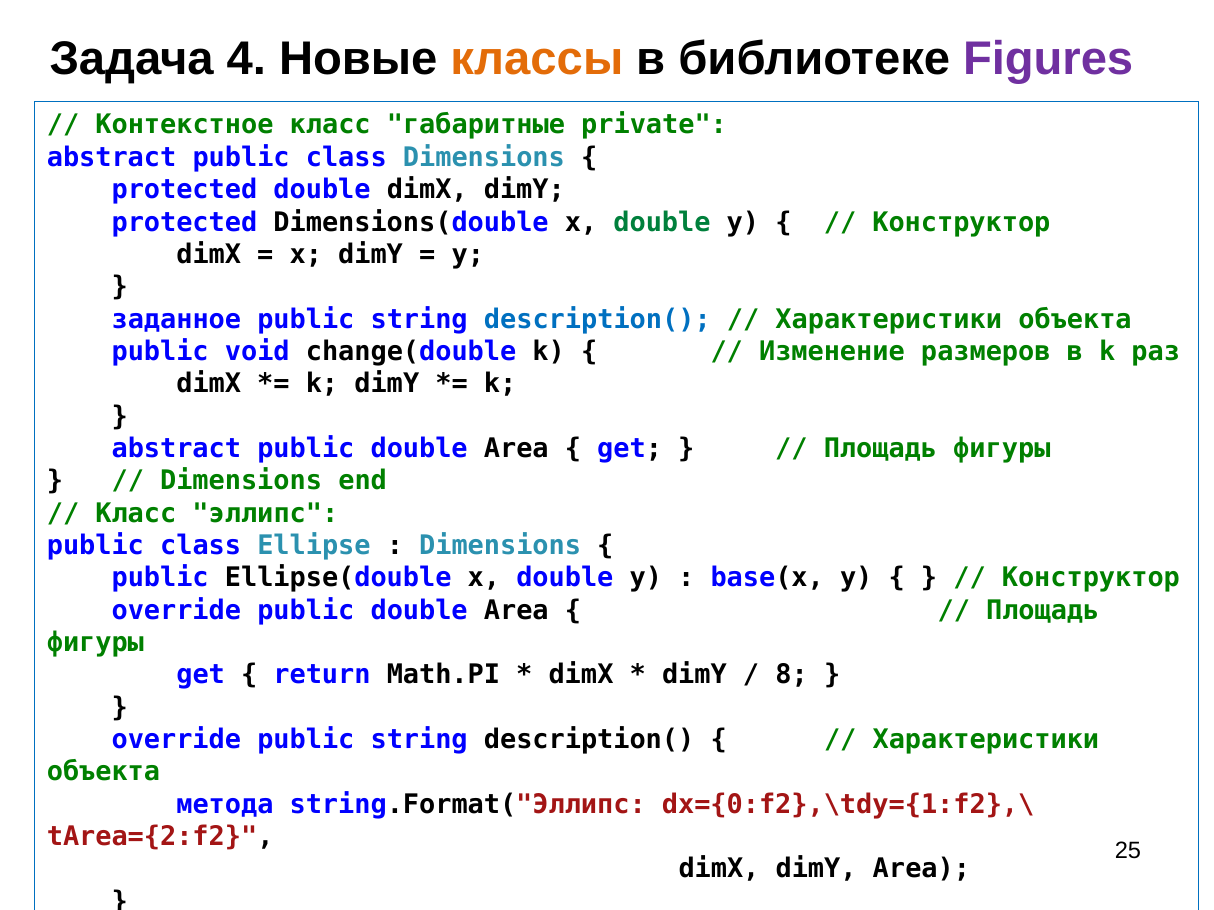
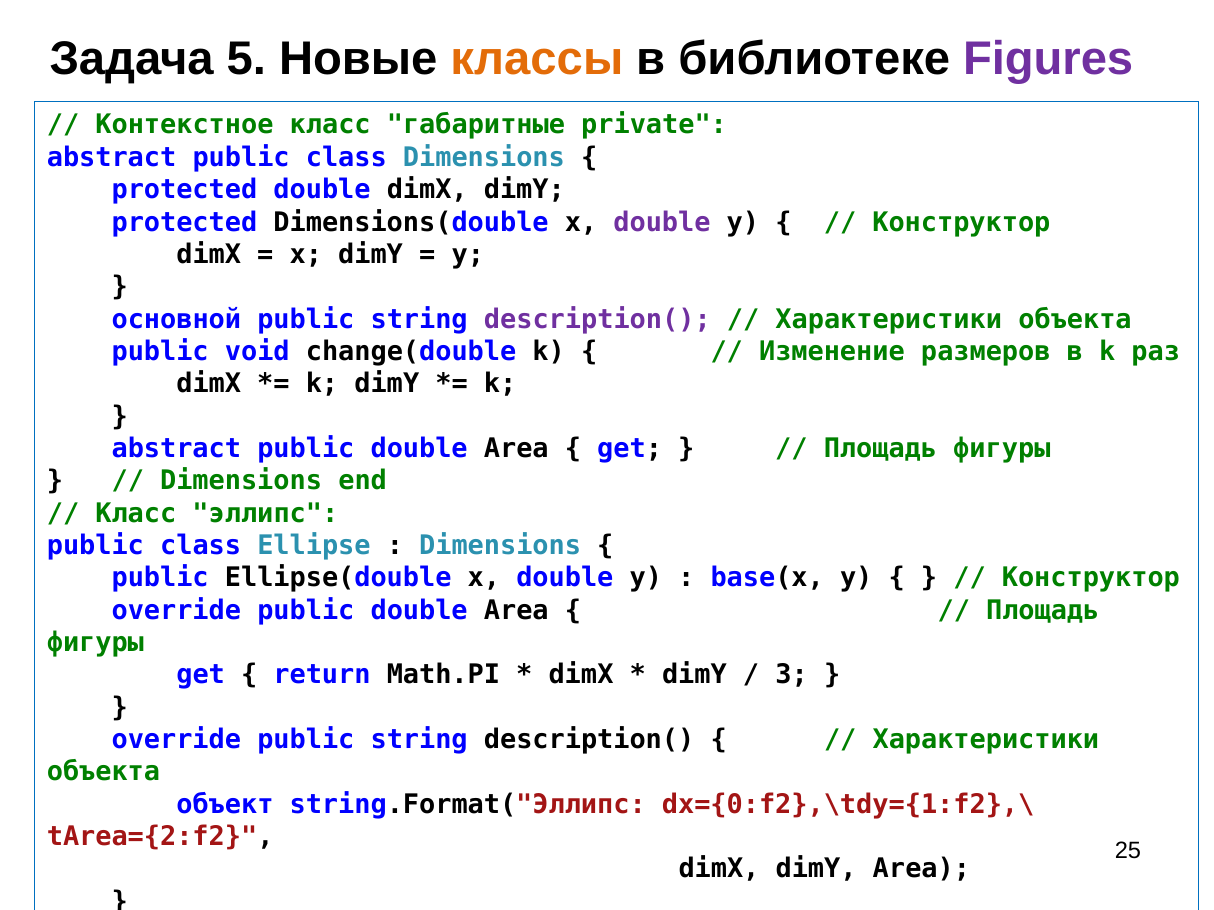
4: 4 -> 5 (246, 59)
double colour: green -> purple (662, 222)
заданное: заданное -> основной (176, 319)
description( colour: blue -> purple (597, 319)
8: 8 -> 3 (792, 675)
метода: метода -> объект (225, 805)
